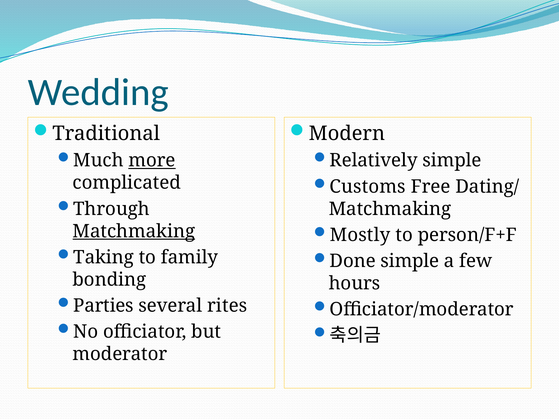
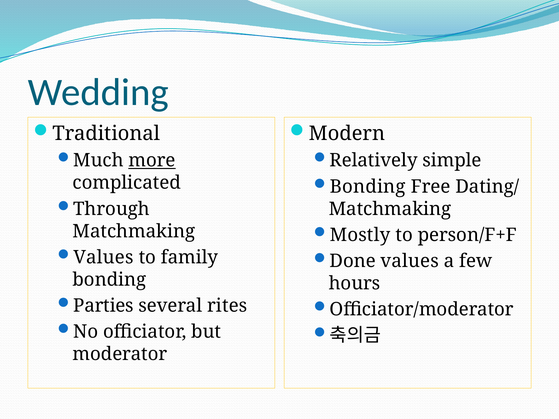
Customs: Customs -> Bonding (368, 187)
Matchmaking underline: present -> none (134, 231)
Taking: Taking -> Values (103, 257)
Done simple: simple -> values (410, 261)
